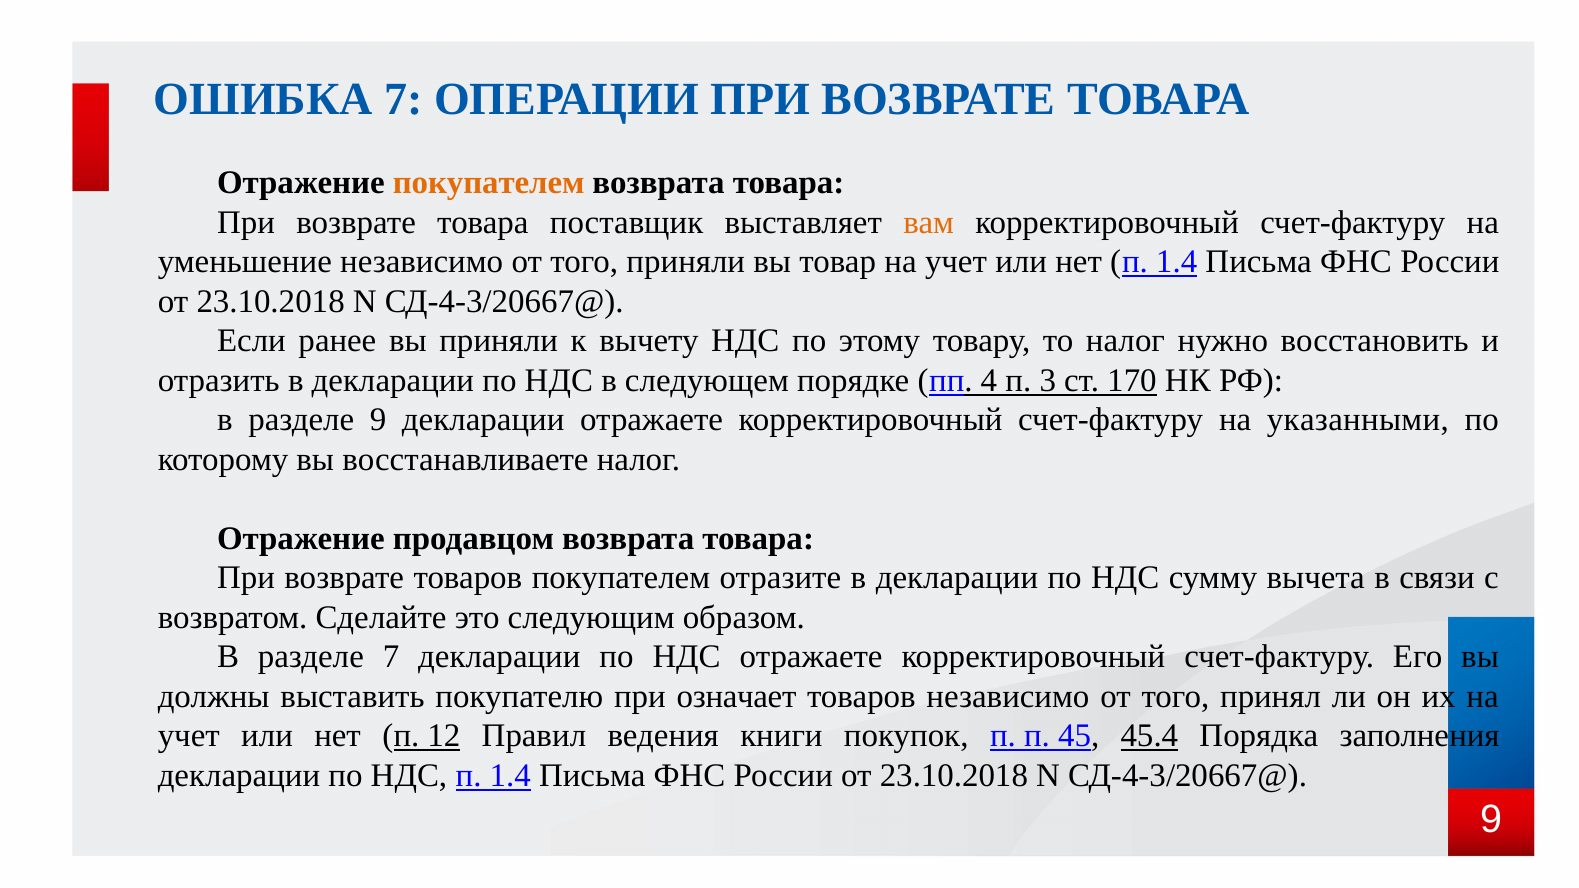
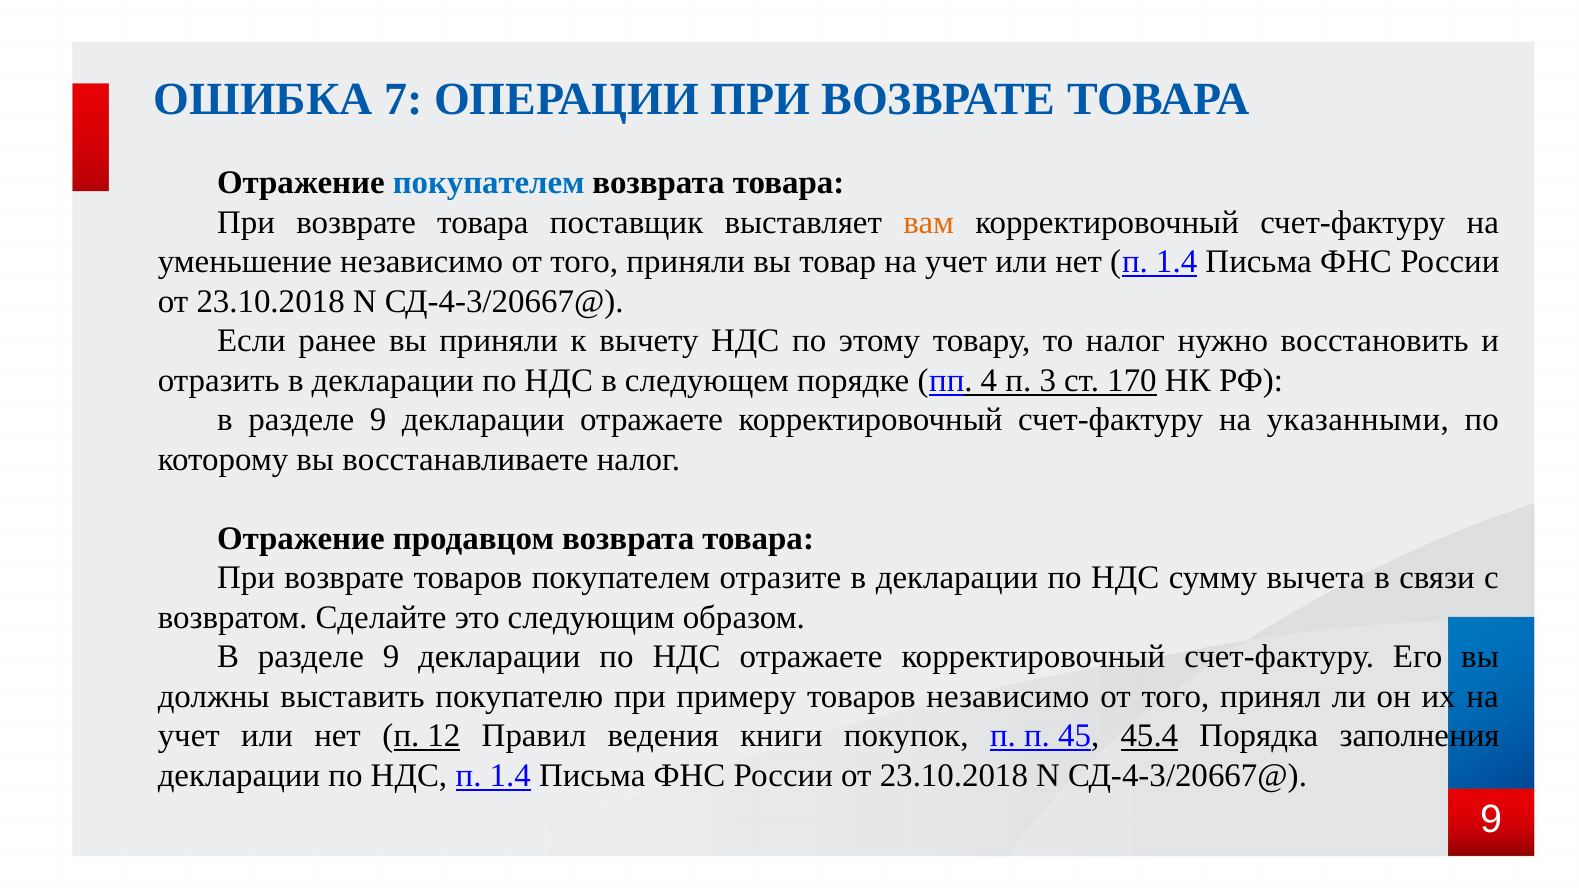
покупателем colour: orange -> blue (489, 183)
7: 7 -> 9 (391, 657)
означает: означает -> примеру (736, 696)
